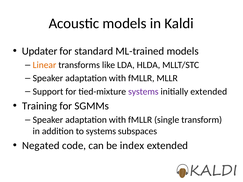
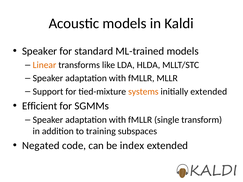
Updater: Updater -> Speaker (40, 51)
systems colour: purple -> orange (143, 92)
Training: Training -> Efficient (40, 106)
to systems: systems -> training (101, 131)
